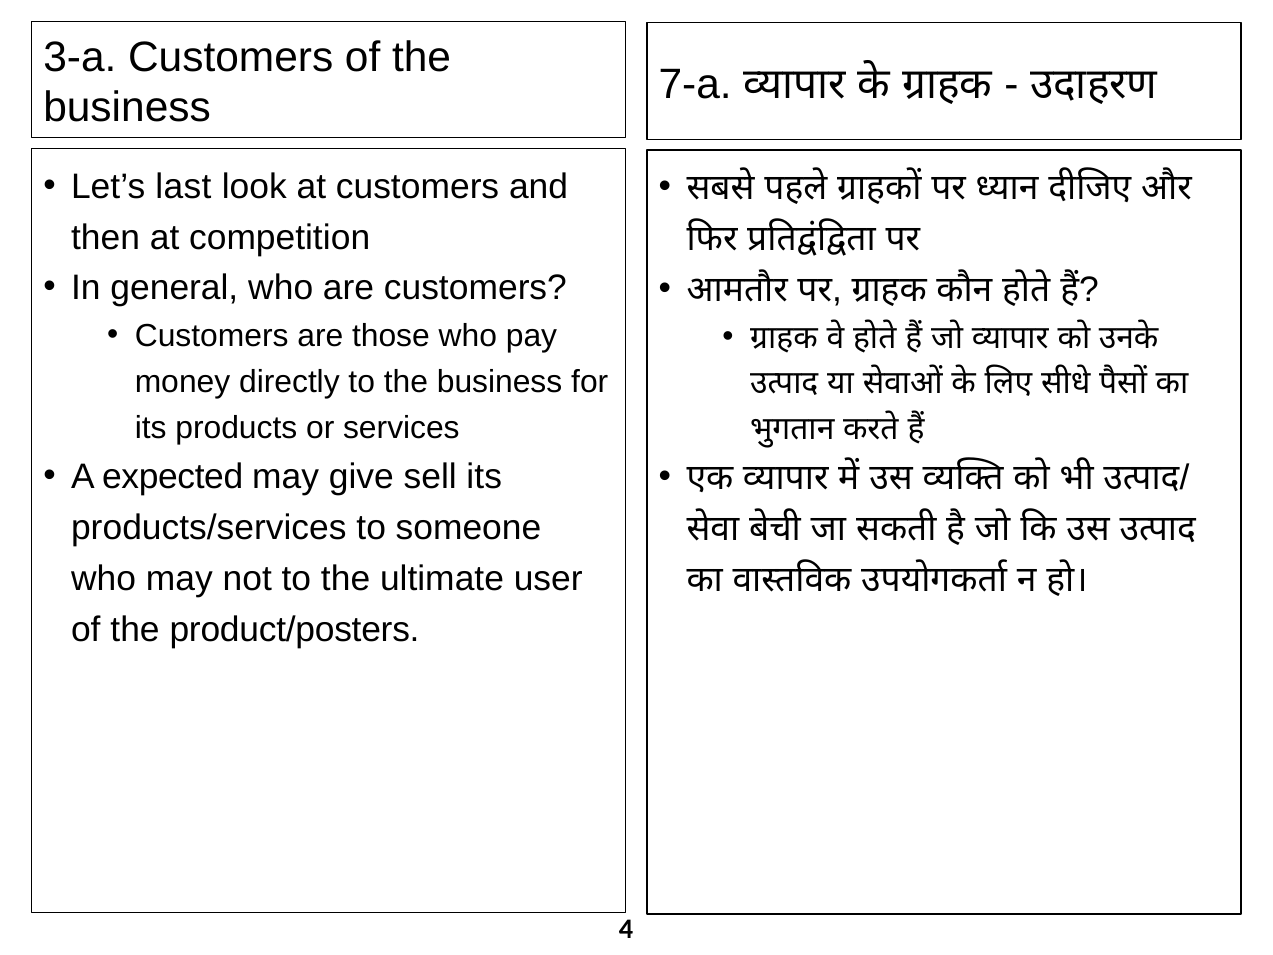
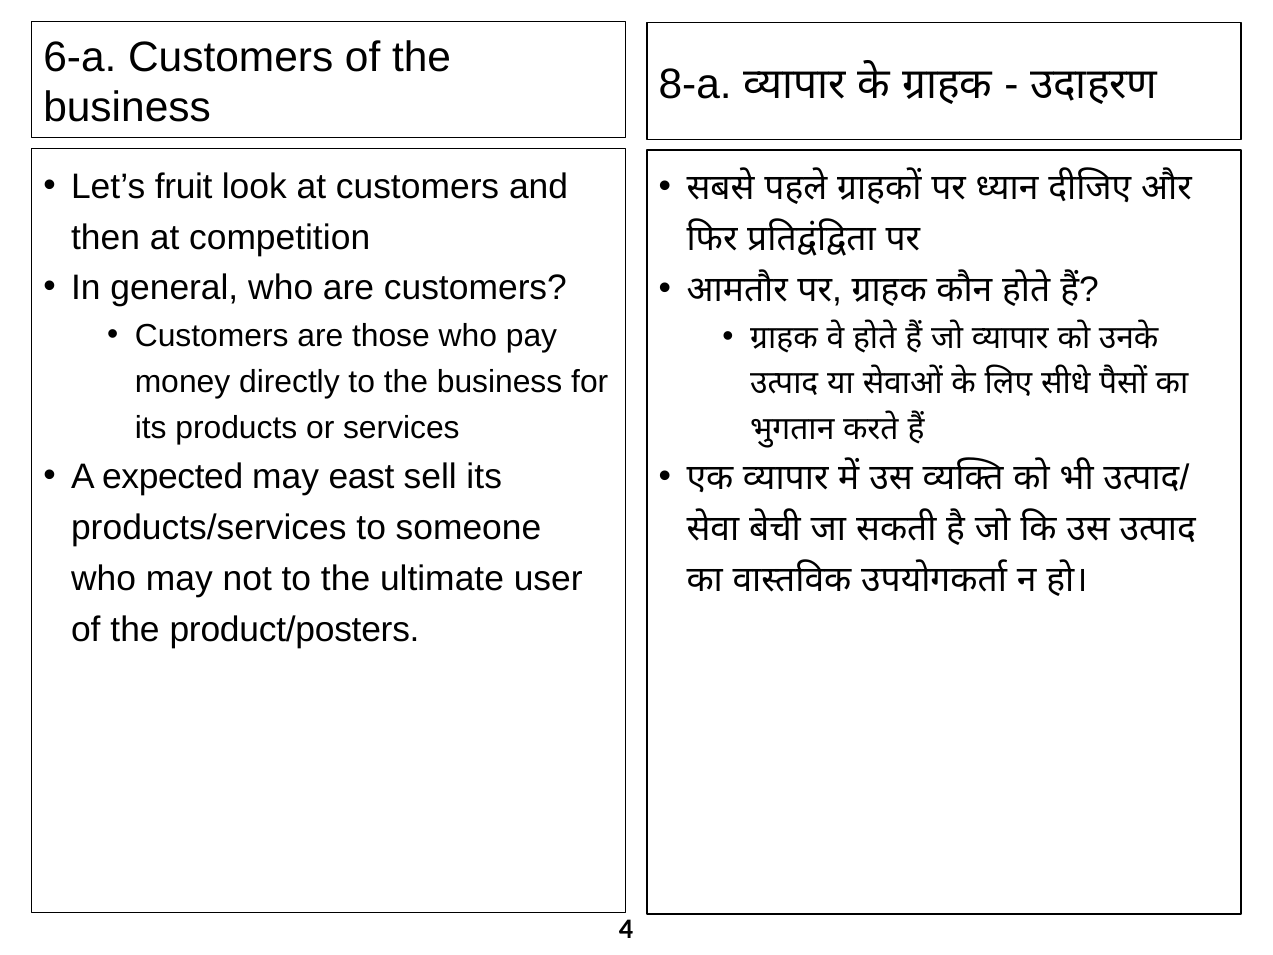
3-a: 3-a -> 6-a (80, 57)
7-a: 7-a -> 8-a (695, 84)
last: last -> fruit (184, 186)
give: give -> east (361, 477)
